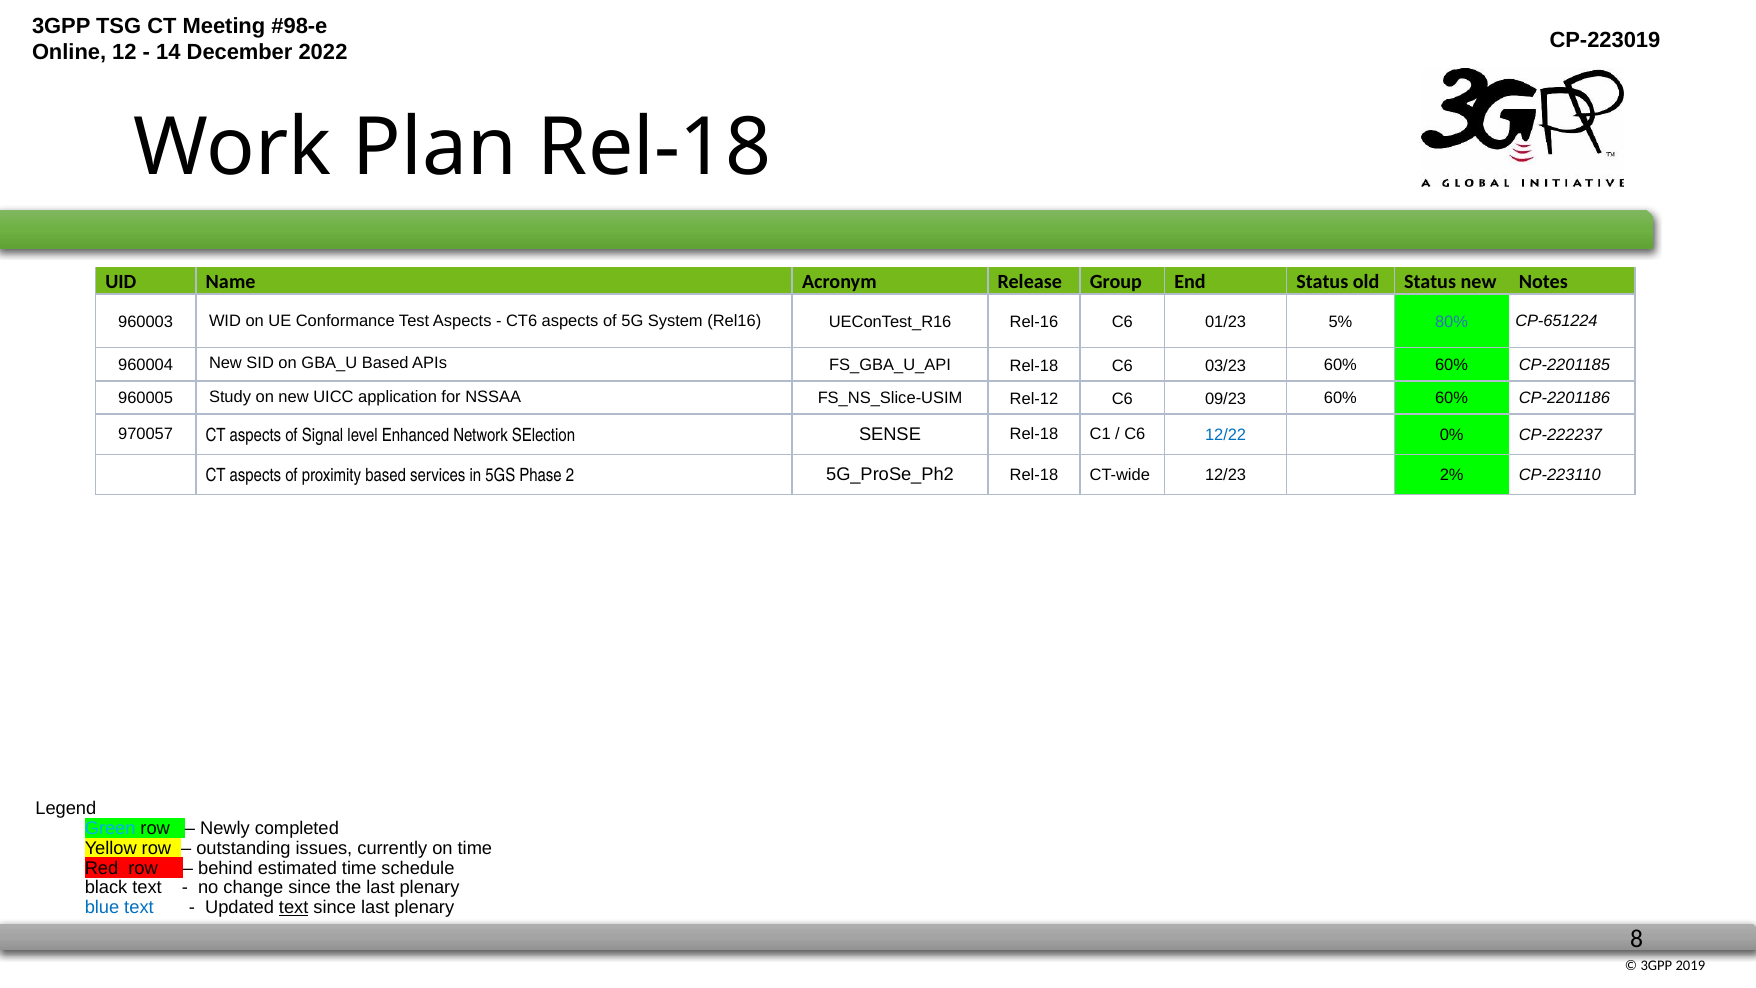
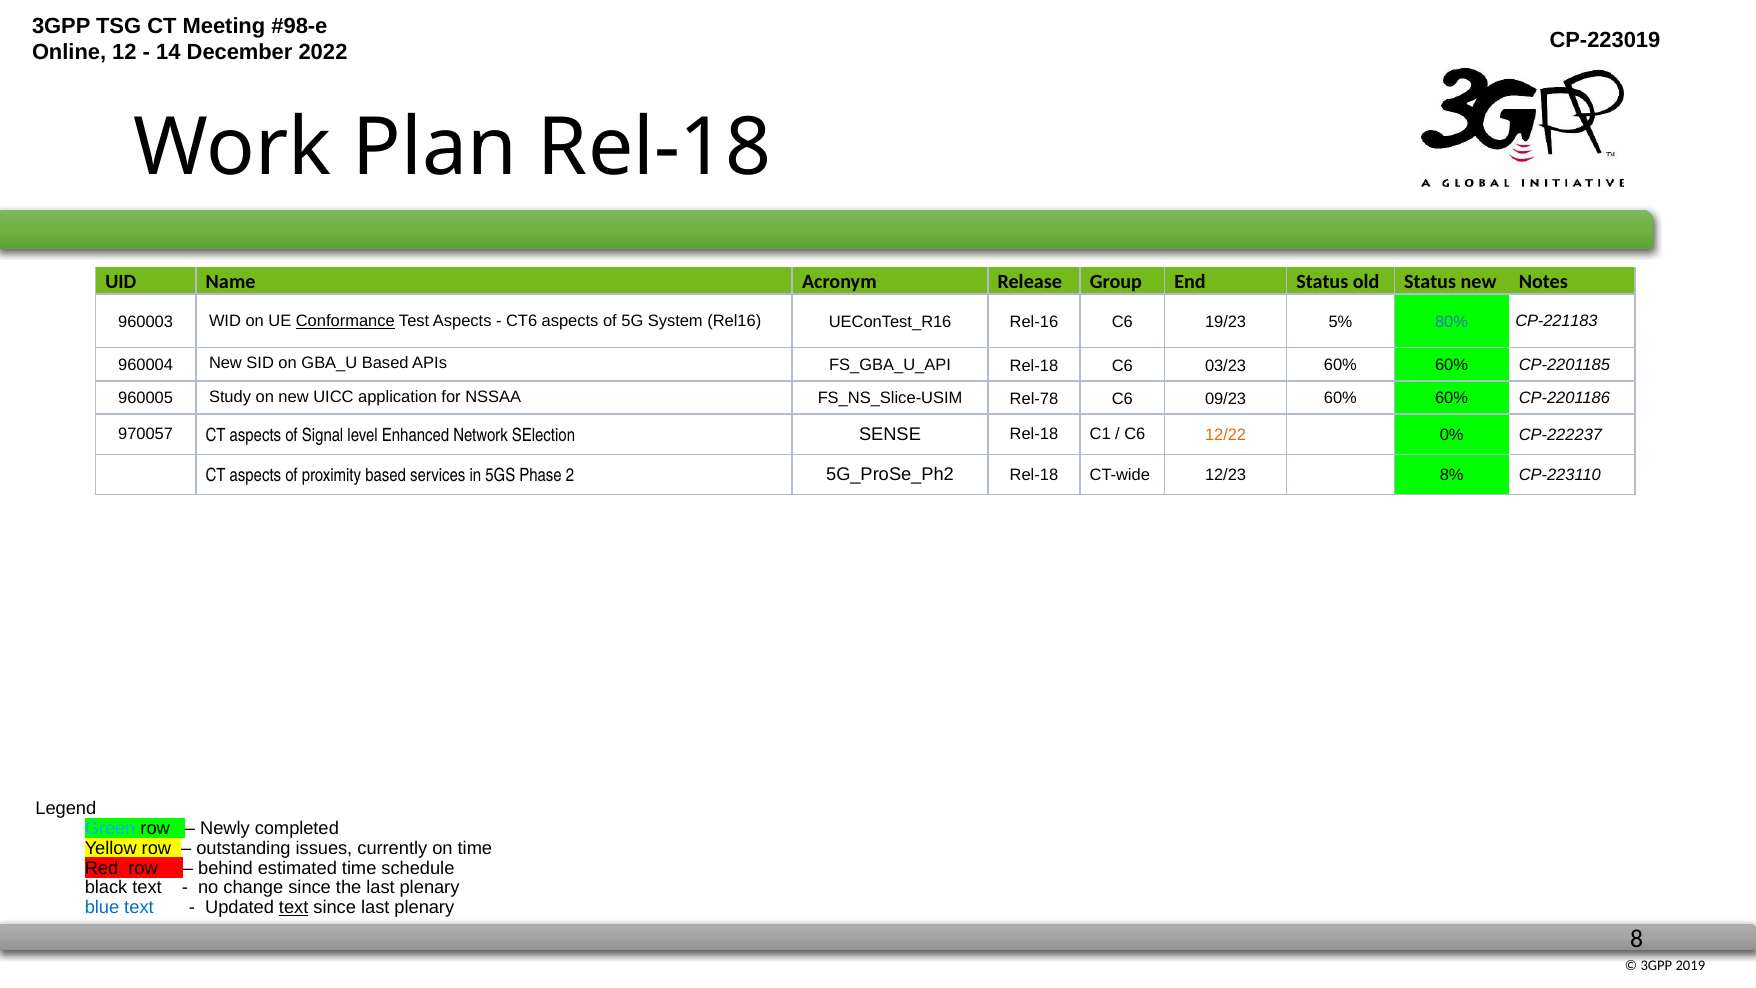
Conformance underline: none -> present (345, 321)
01/23: 01/23 -> 19/23 (1226, 322)
CP-651224: CP-651224 -> CP-221183 (1556, 321)
Rel-12: Rel-12 -> Rel-78 (1034, 399)
12/22 colour: blue -> orange (1226, 435)
2%: 2% -> 8% (1452, 475)
